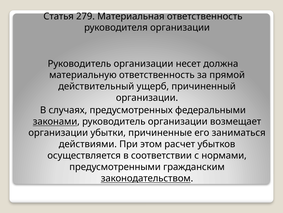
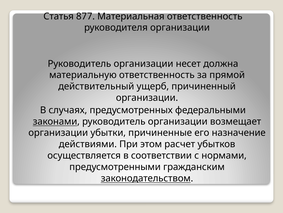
279: 279 -> 877 (85, 16)
заниматься: заниматься -> назначение (239, 132)
